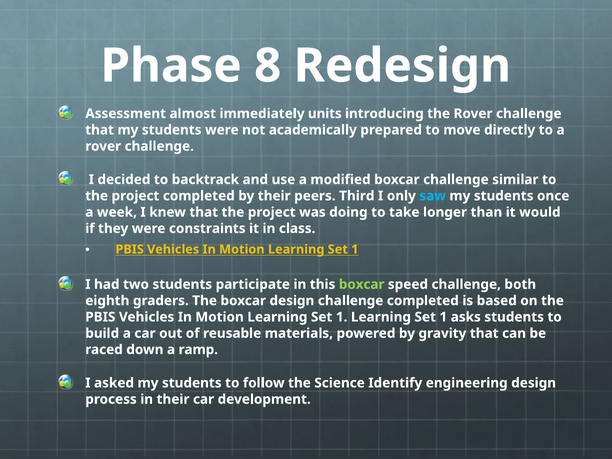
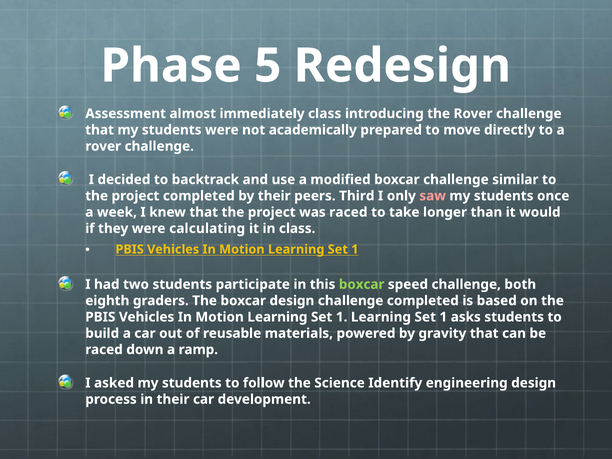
8: 8 -> 5 (268, 66)
immediately units: units -> class (325, 114)
saw colour: light blue -> pink (433, 196)
was doing: doing -> raced (348, 212)
constraints: constraints -> calculating (207, 229)
